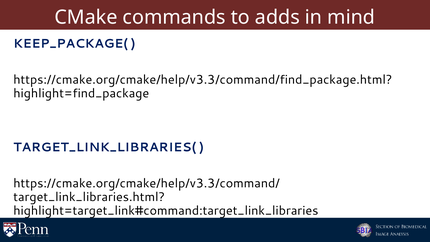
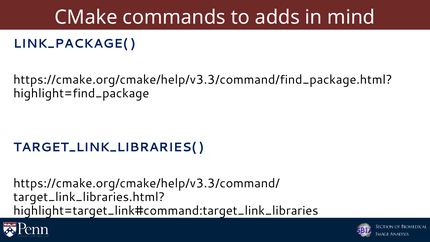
KEEP_PACKAGE(: KEEP_PACKAGE( -> LINK_PACKAGE( (70, 44)
